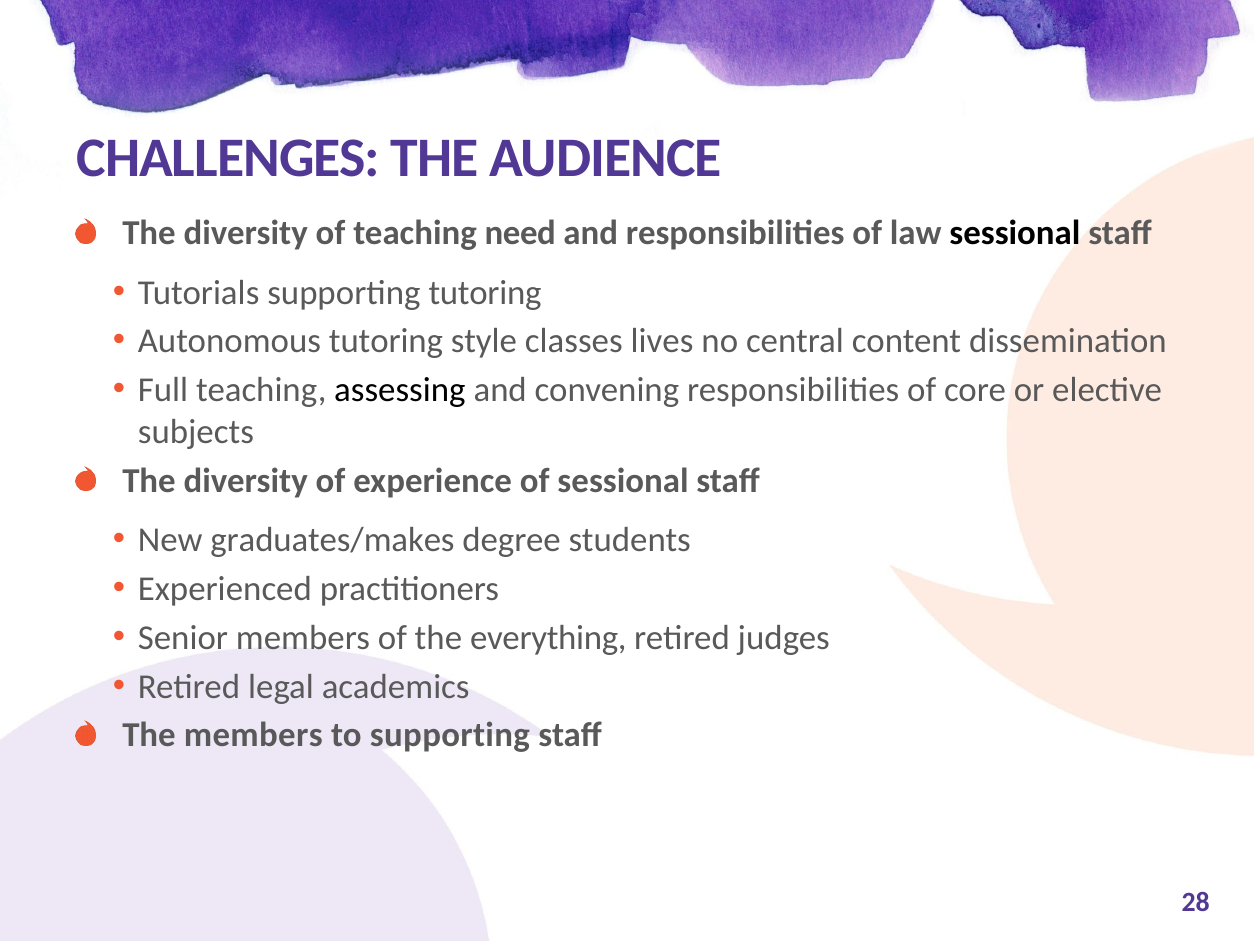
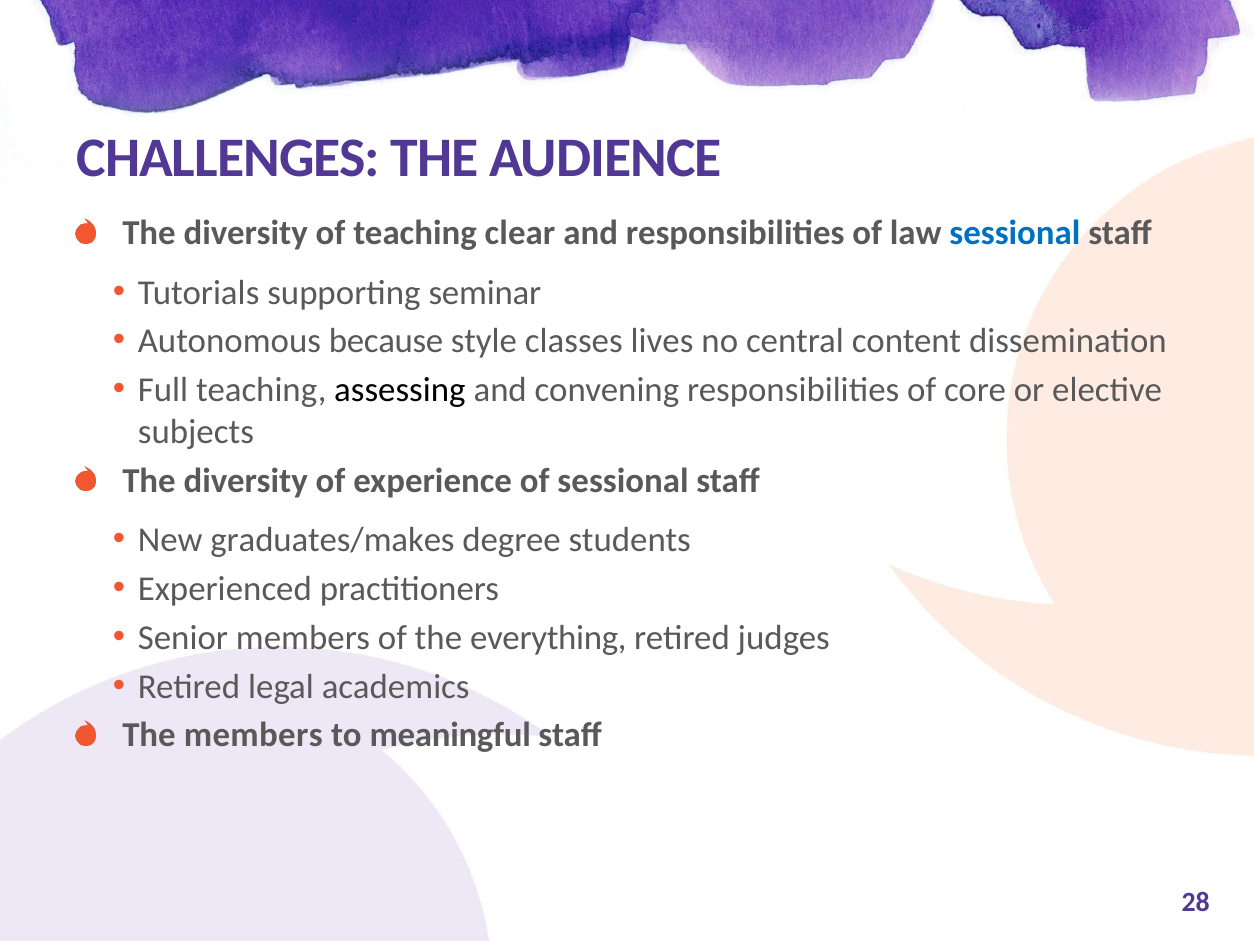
need: need -> clear (520, 233)
sessional colour: black -> blue (1015, 233)
supporting tutoring: tutoring -> seminar (485, 292)
Autonomous tutoring: tutoring -> because (386, 341)
to supporting: supporting -> meaningful (450, 735)
